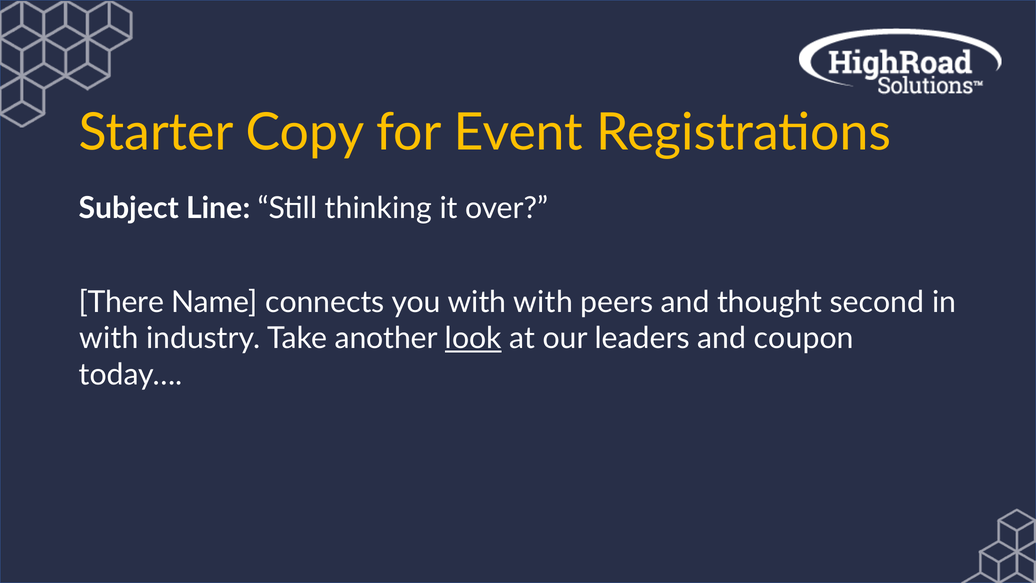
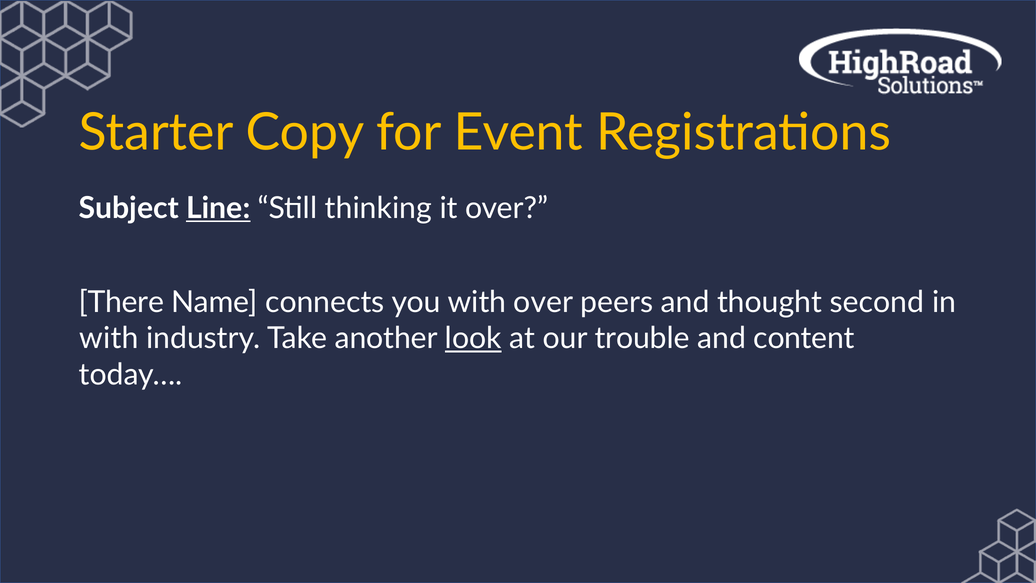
Line underline: none -> present (218, 208)
with with: with -> over (543, 302)
leaders: leaders -> trouble (642, 338)
coupon: coupon -> content (804, 338)
